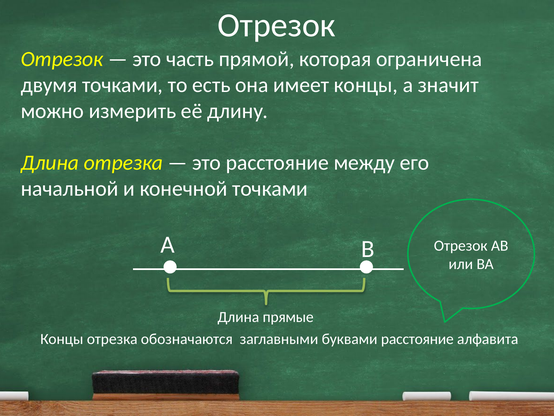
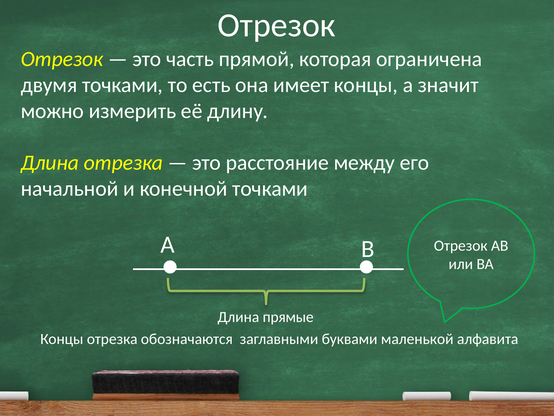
буквами расстояние: расстояние -> маленькой (417, 339)
